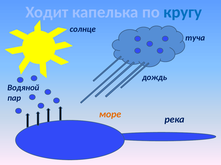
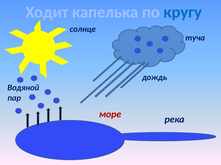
море colour: orange -> red (110, 115)
